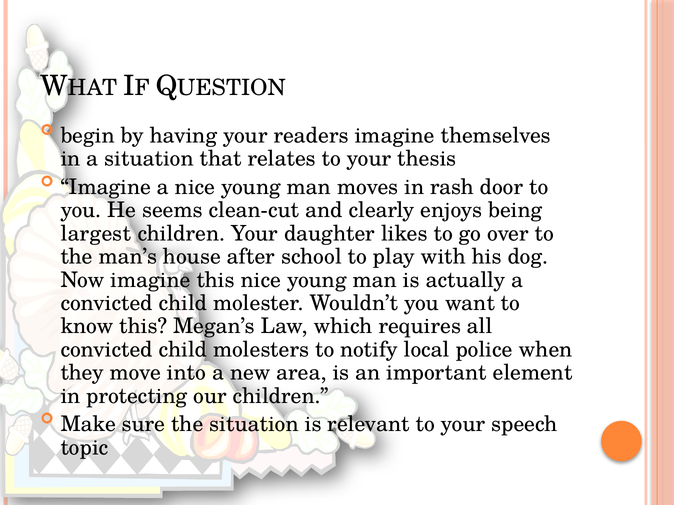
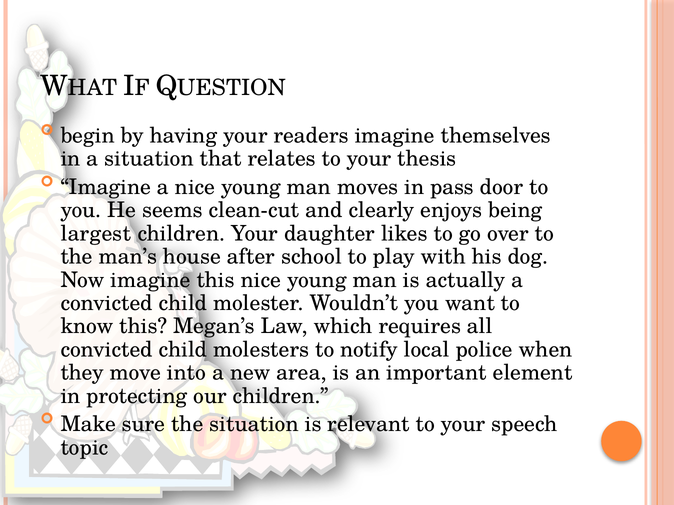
rash: rash -> pass (452, 187)
